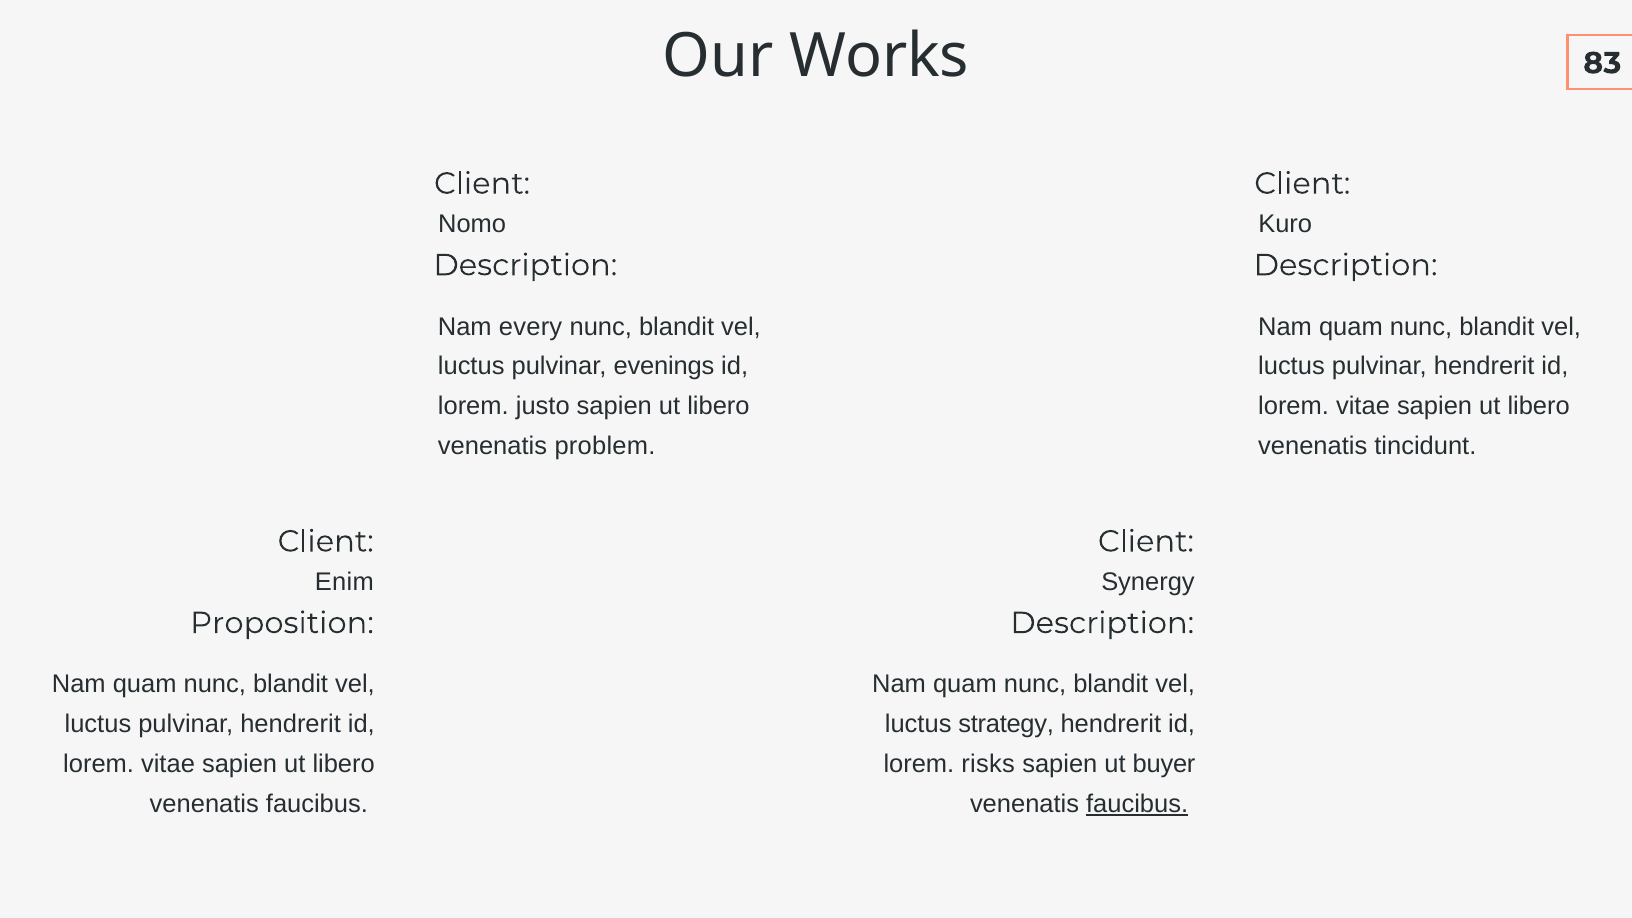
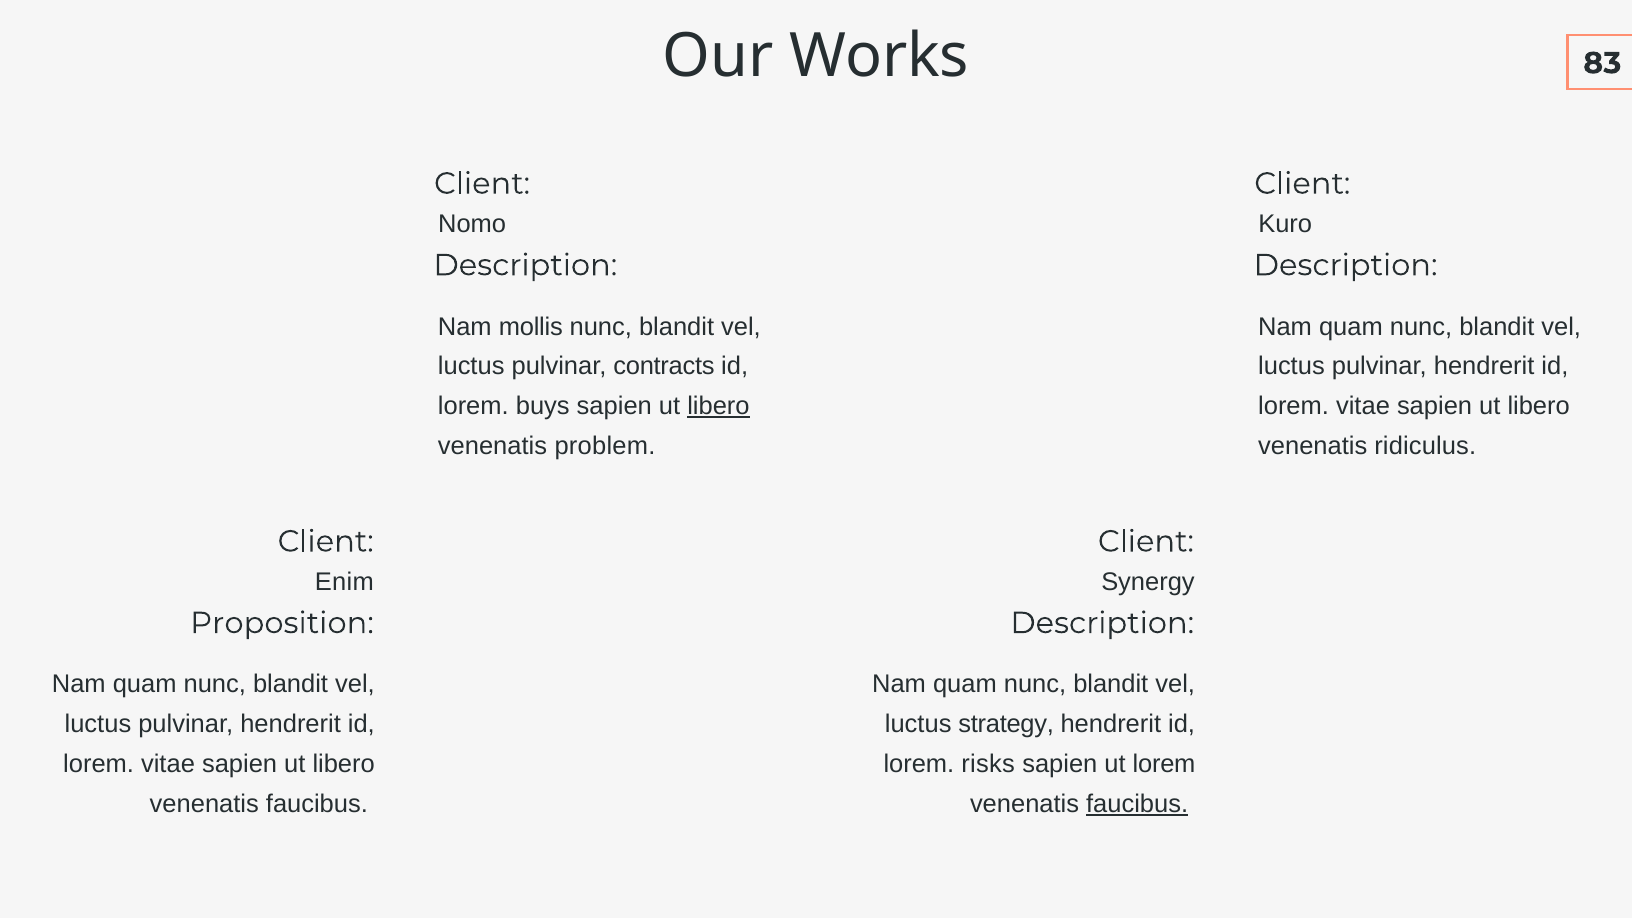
every: every -> mollis (531, 327)
evenings: evenings -> contracts (664, 366)
justo: justo -> buys (543, 406)
libero underline: none -> present (718, 406)
tincidunt: tincidunt -> ridiculus (1425, 446)
ut buyer: buyer -> lorem (1164, 764)
